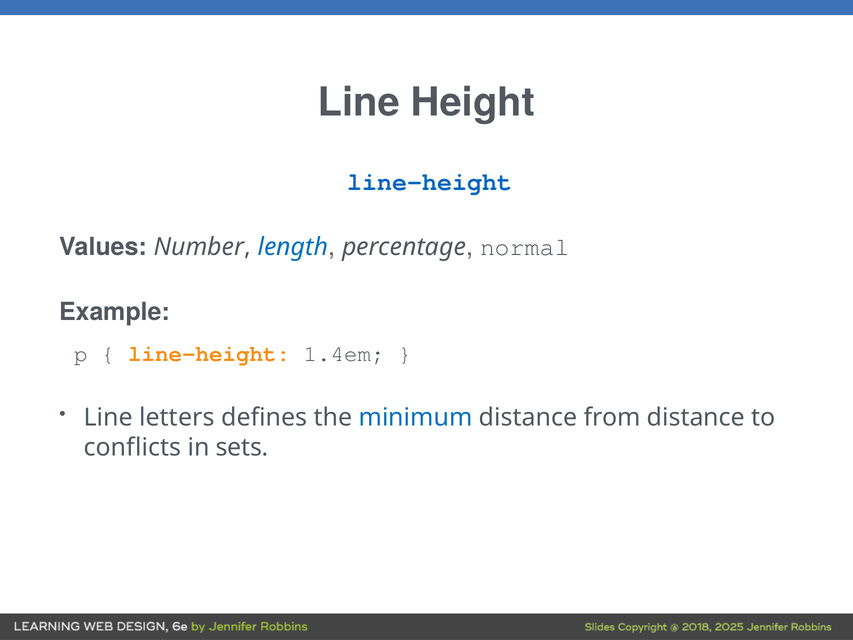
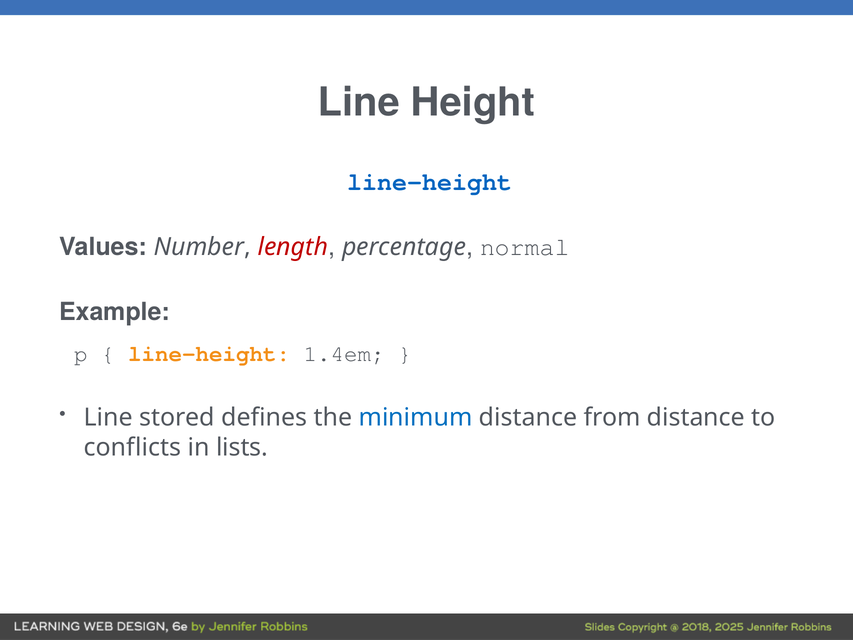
length colour: blue -> red (293, 247)
letters: letters -> stored (177, 417)
sets: sets -> lists (242, 447)
